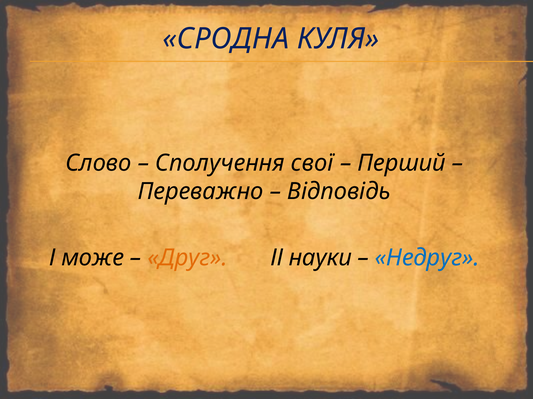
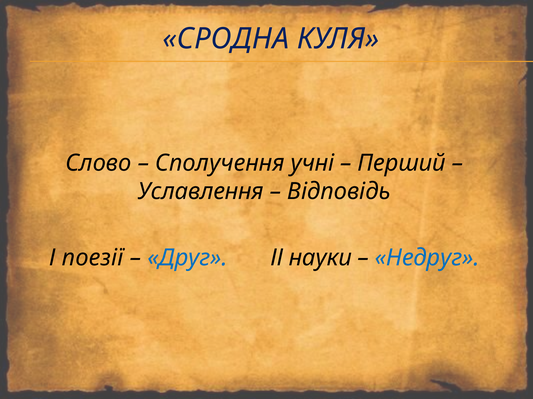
свої: свої -> учні (312, 163)
Переважно: Переважно -> Уславлення (201, 192)
може: може -> поезії (93, 258)
Друг colour: orange -> blue (187, 258)
